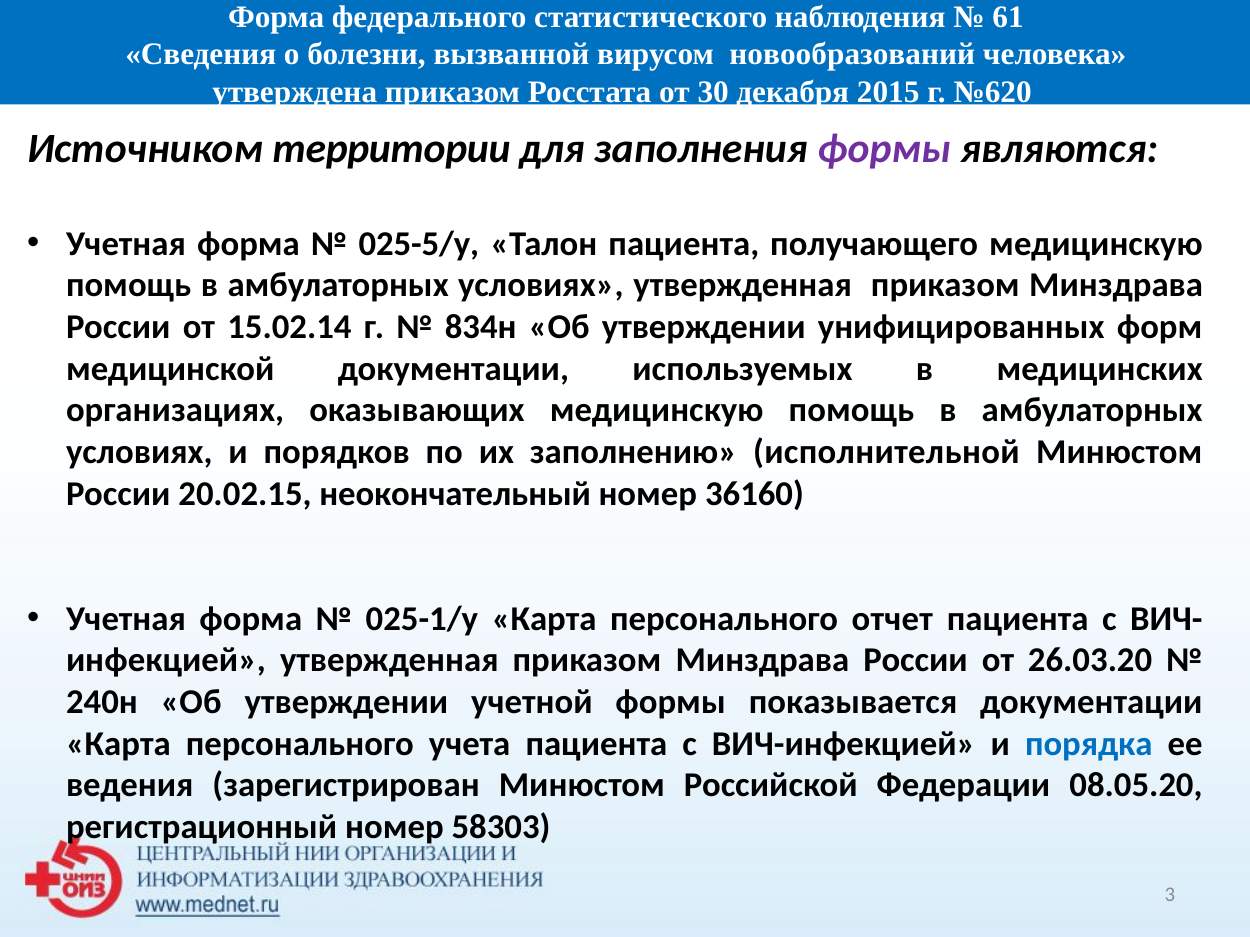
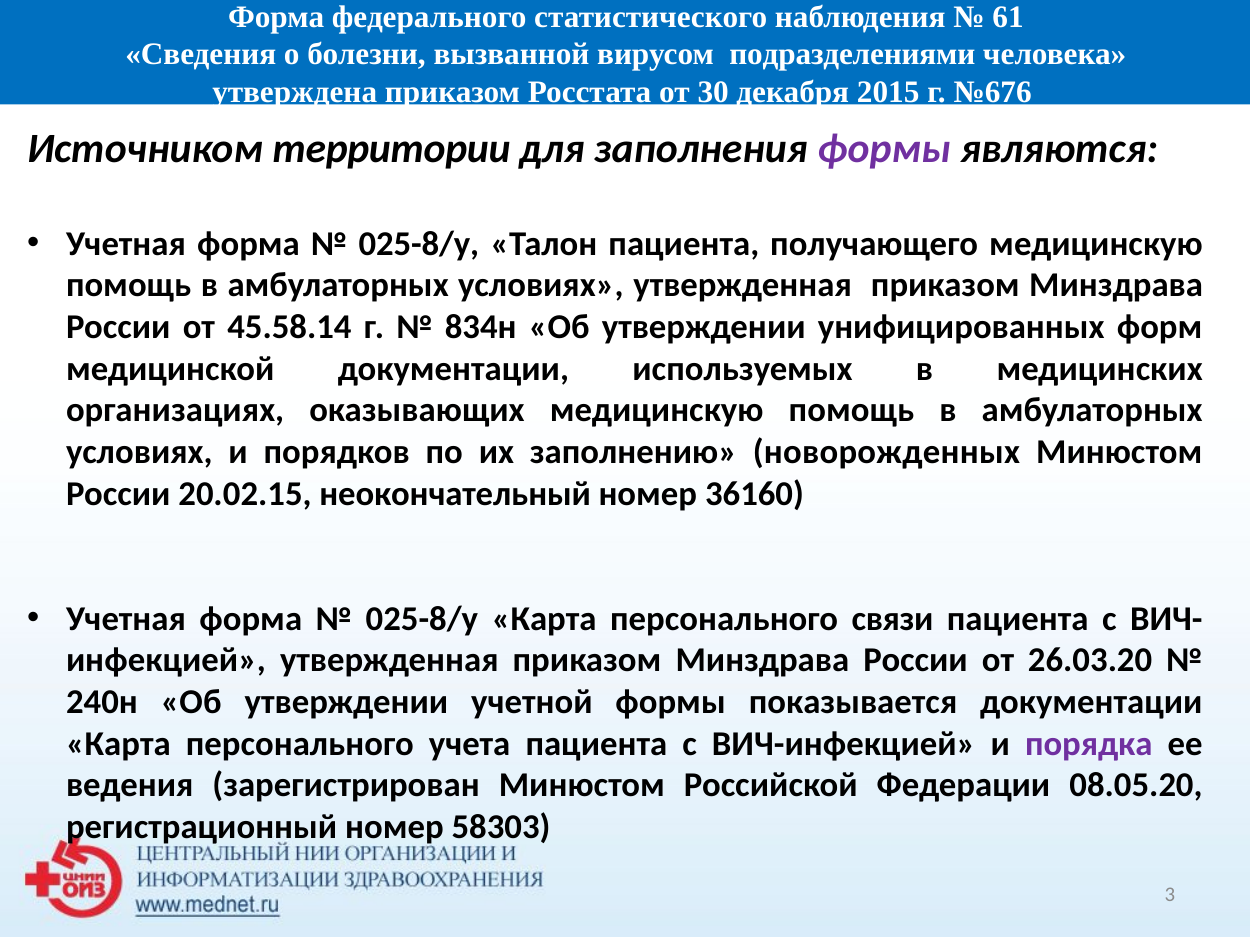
новообразований: новообразований -> подразделениями (852, 54)
№620: №620 -> №676 (993, 92)
025-5/у: 025-5/у -> 025-8/у (419, 244)
15.02.14: 15.02.14 -> 45.58.14 (289, 327)
исполнительной: исполнительной -> новорожденных (886, 452)
025-1/у: 025-1/у -> 025-8/у (422, 619)
отчет: отчет -> связи (893, 619)
порядка colour: blue -> purple (1089, 744)
